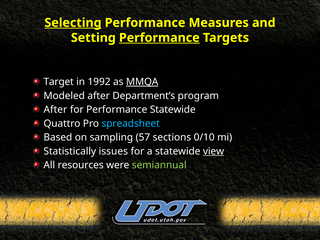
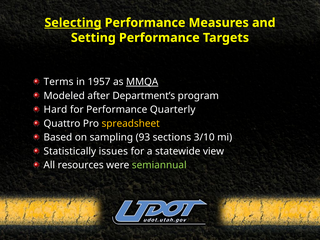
Performance underline: present -> none (159, 38)
Target: Target -> Terms (59, 82)
1992: 1992 -> 1957 (99, 82)
After: After -> Hard (55, 110)
Performance Statewide: Statewide -> Quarterly (173, 110)
spreadsheet colour: light blue -> yellow (131, 123)
57: 57 -> 93 (143, 137)
0/10: 0/10 -> 3/10 (204, 137)
view underline: present -> none (213, 151)
